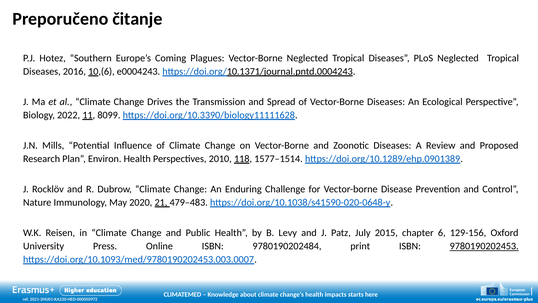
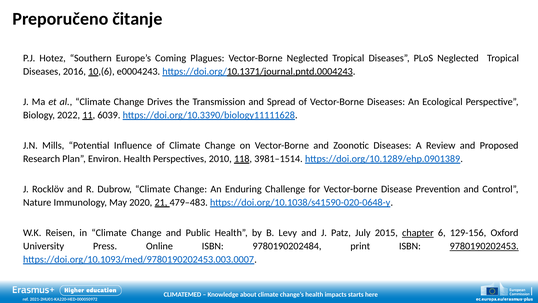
8099: 8099 -> 6039 (109, 115)
1577–1514: 1577–1514 -> 3981–1514 (278, 159)
chapter underline: none -> present (418, 233)
